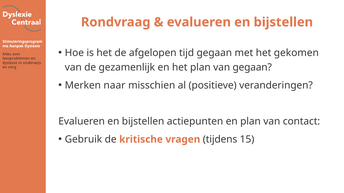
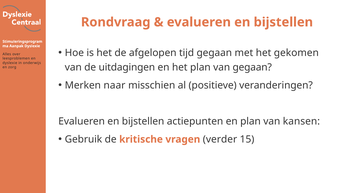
gezamenlijk: gezamenlijk -> uitdagingen (127, 68)
contact: contact -> kansen (301, 122)
tijdens: tijdens -> verder (220, 140)
